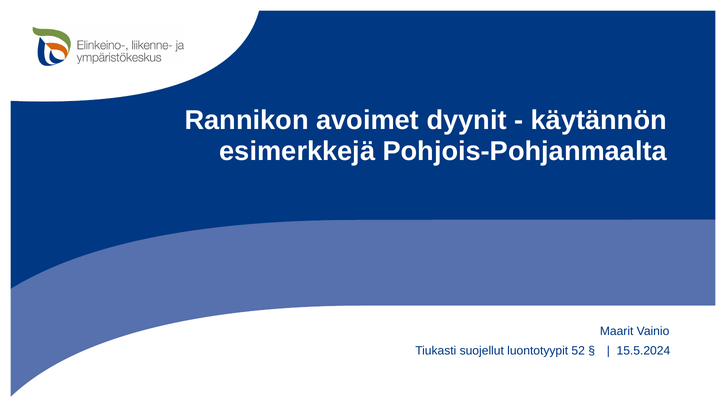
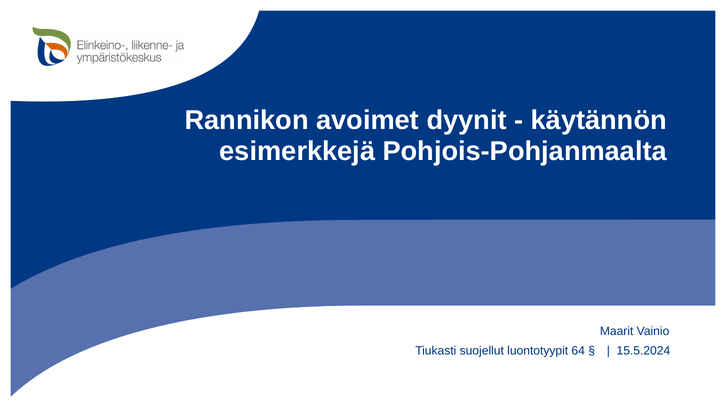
52: 52 -> 64 (578, 351)
